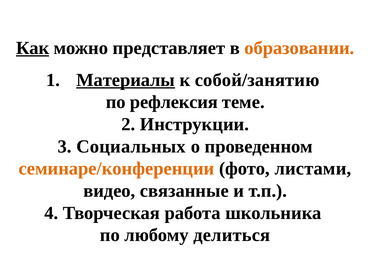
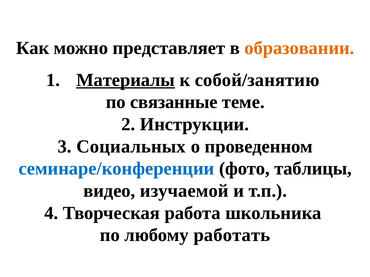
Как underline: present -> none (33, 48)
рефлексия: рефлексия -> связанные (174, 102)
семинаре/конференции colour: orange -> blue (117, 169)
листами: листами -> таблицы (313, 169)
связанные: связанные -> изучаемой (184, 191)
делиться: делиться -> работать (232, 236)
